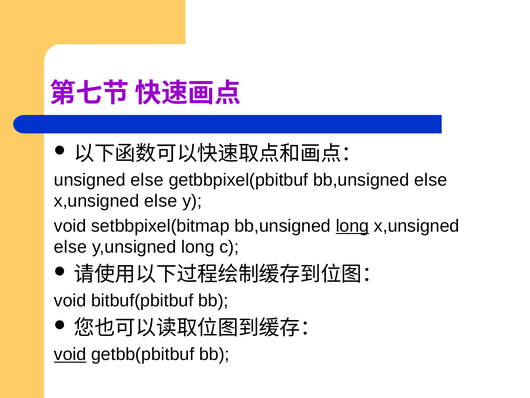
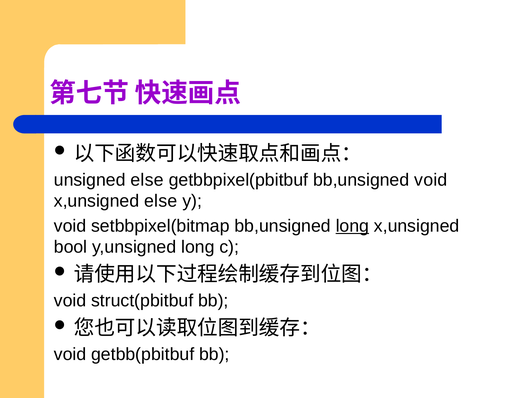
bb,unsigned else: else -> void (431, 180)
else: else -> bool (71, 247)
bitbuf(pbitbuf: bitbuf(pbitbuf -> struct(pbitbuf (142, 300)
void underline: present -> none (70, 354)
